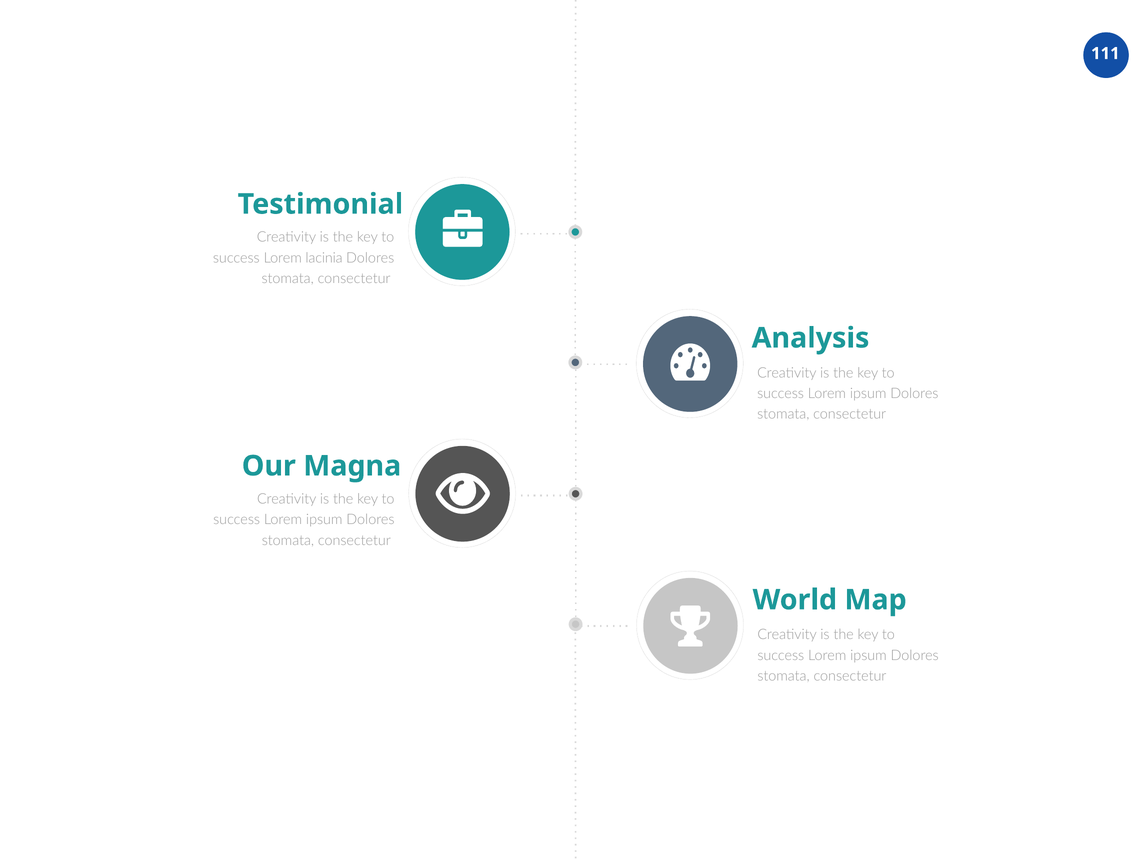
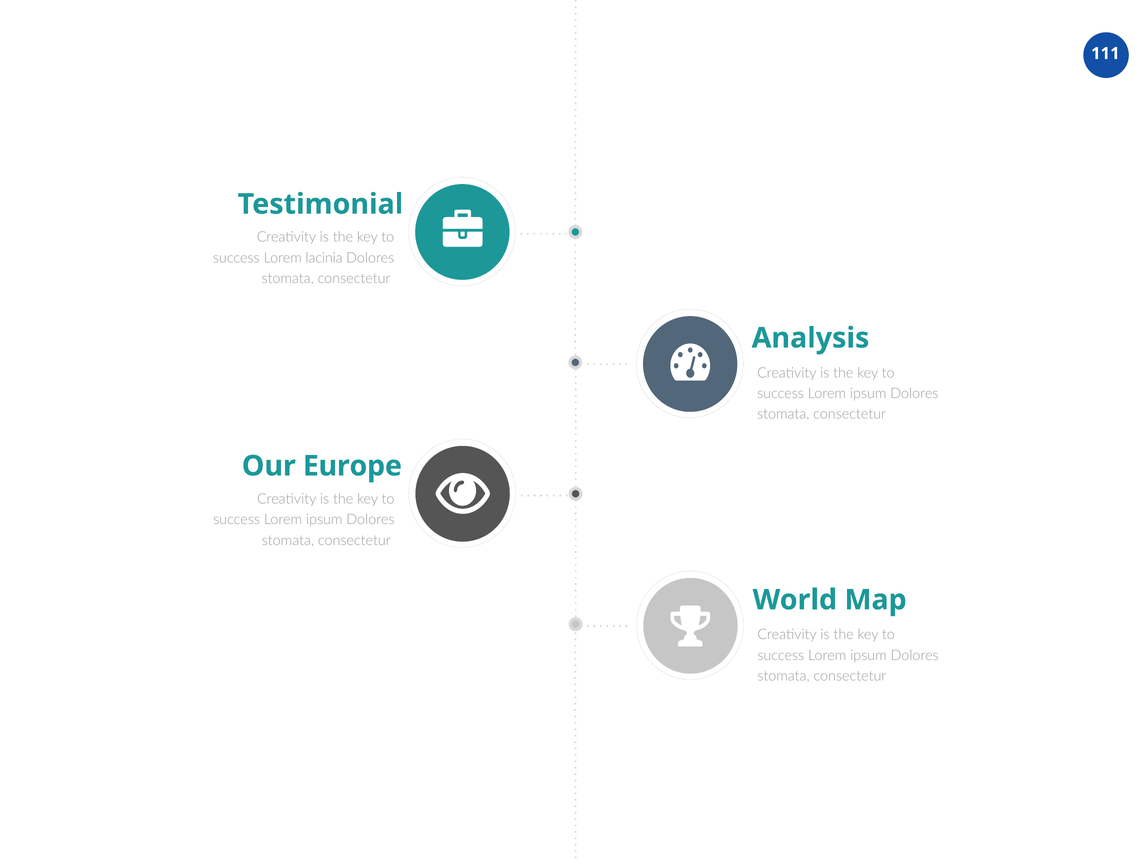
Magna: Magna -> Europe (352, 466)
